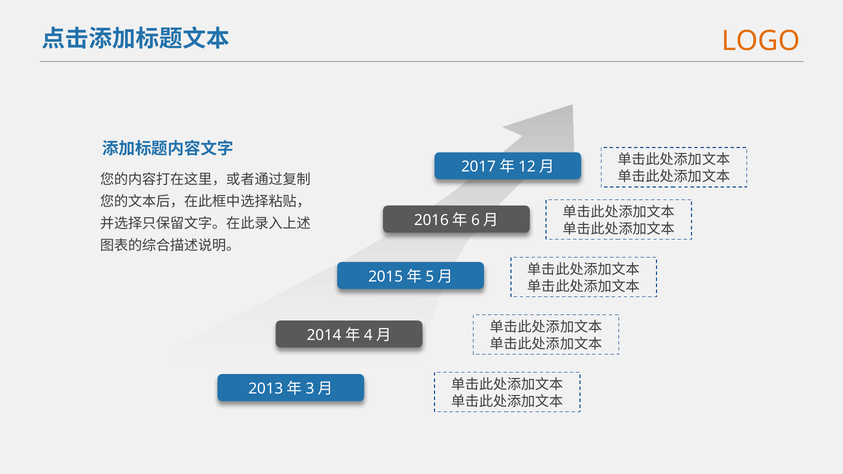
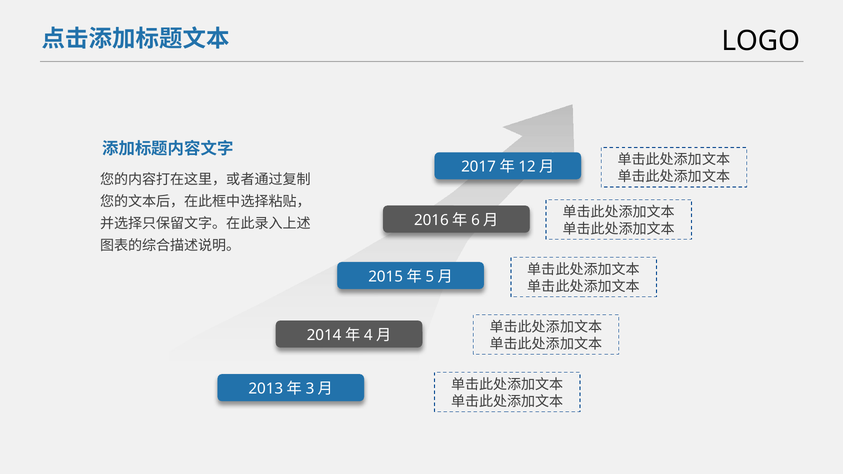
LOGO colour: orange -> black (761, 41)
